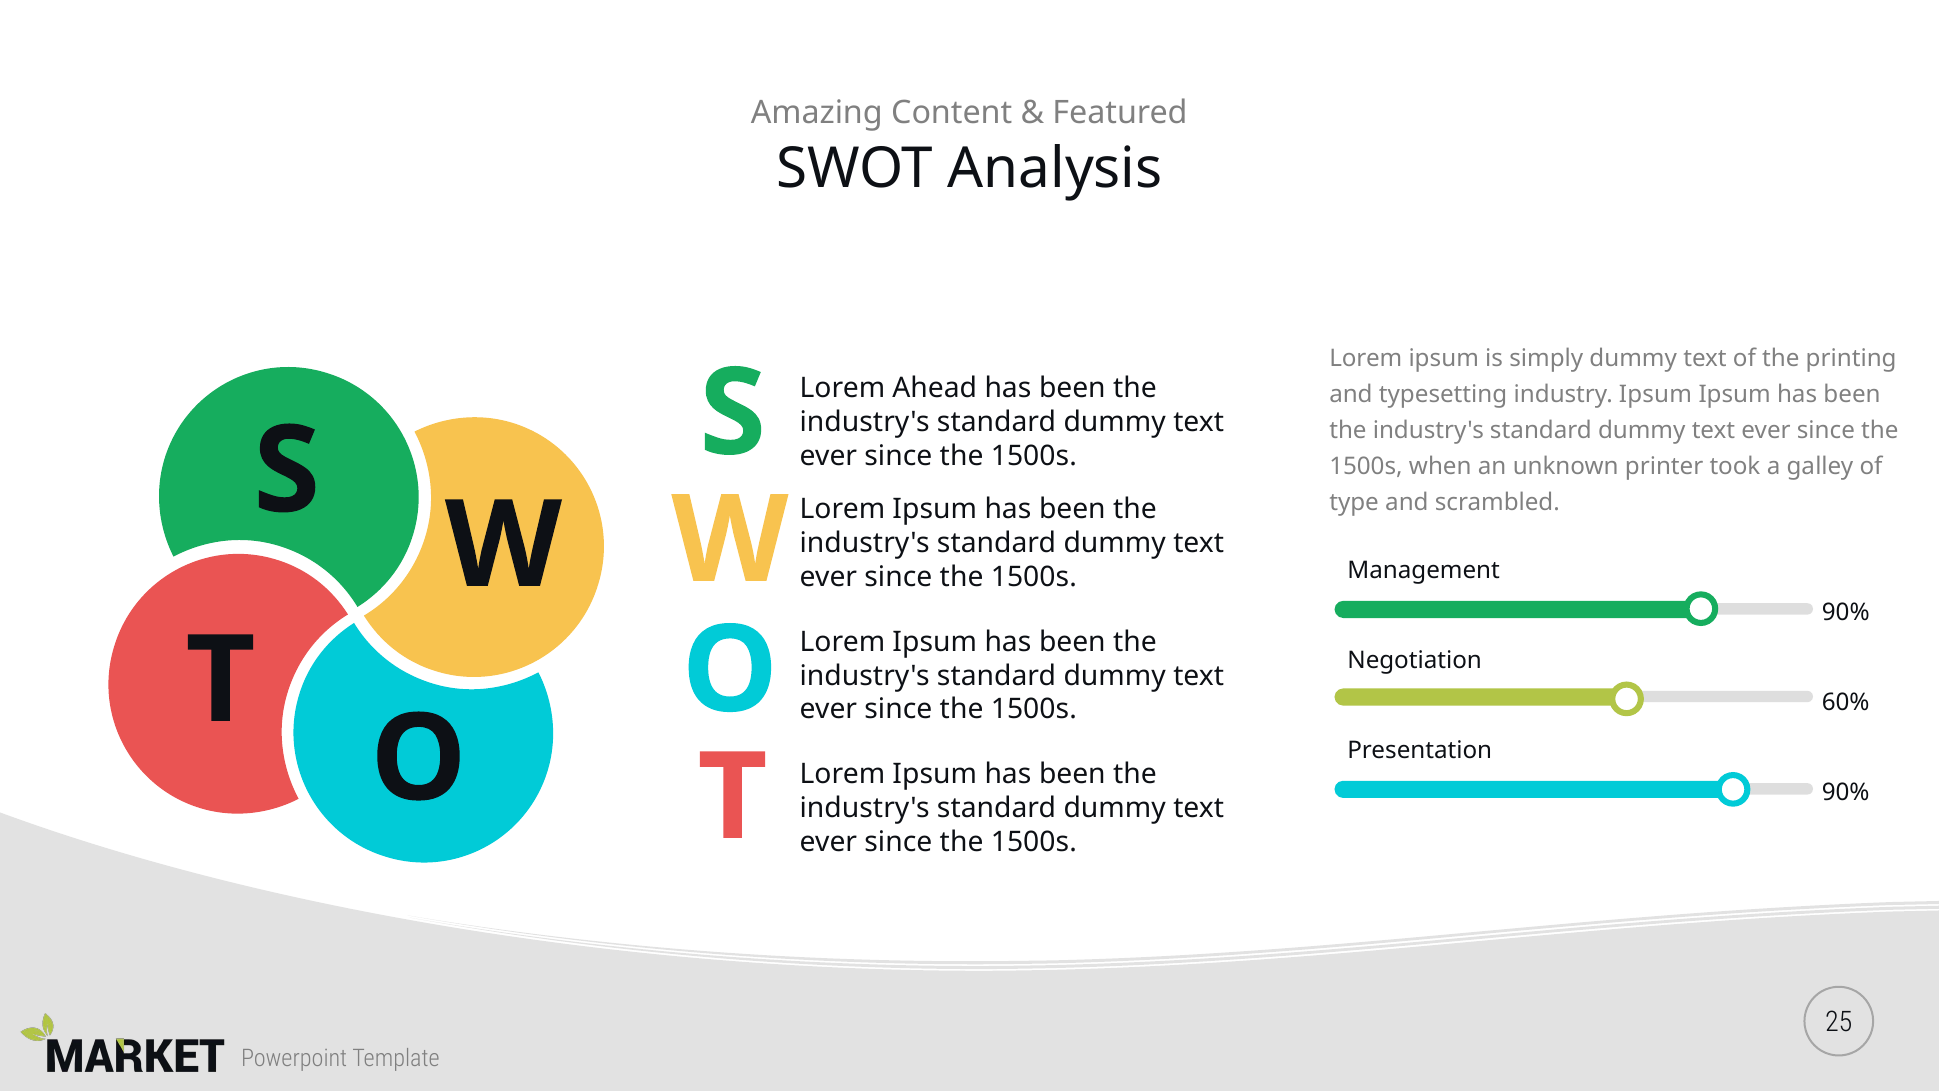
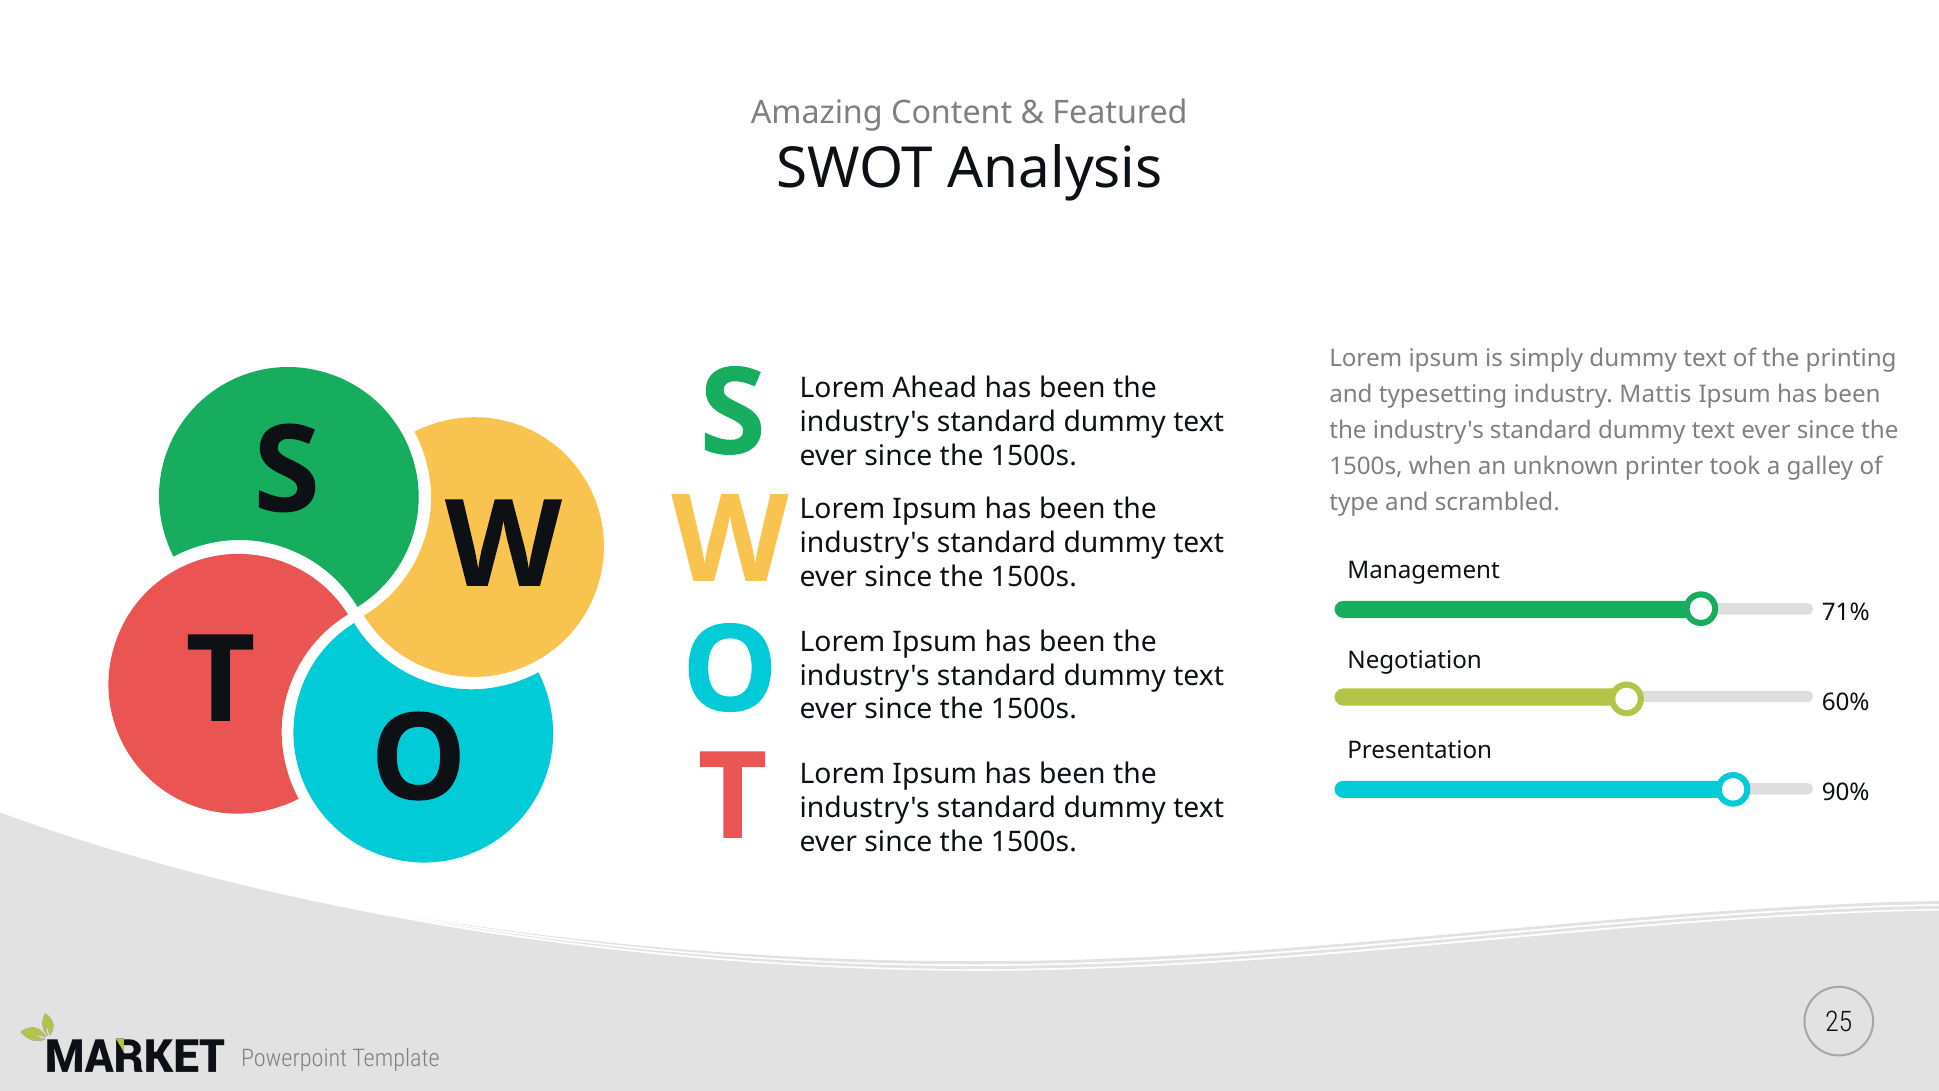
industry Ipsum: Ipsum -> Mattis (1655, 394)
90%: 90% -> 71% (1846, 613)
